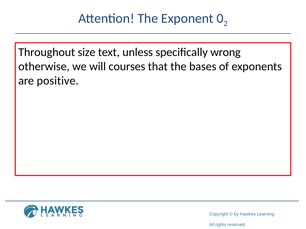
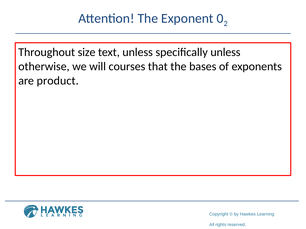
specifically wrong: wrong -> unless (225, 52)
positive: positive -> product (58, 81)
